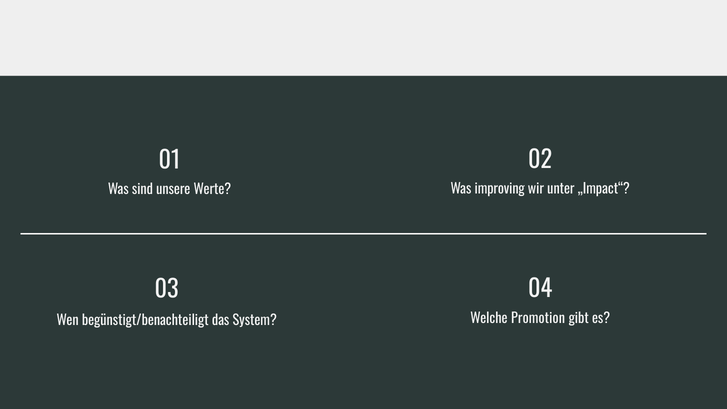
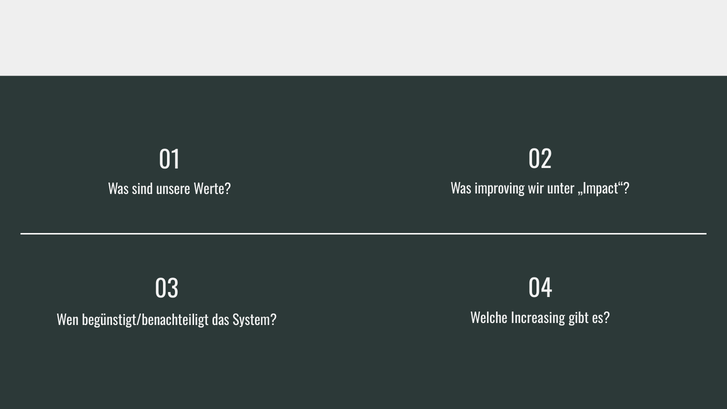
Promotion: Promotion -> Increasing (538, 318)
